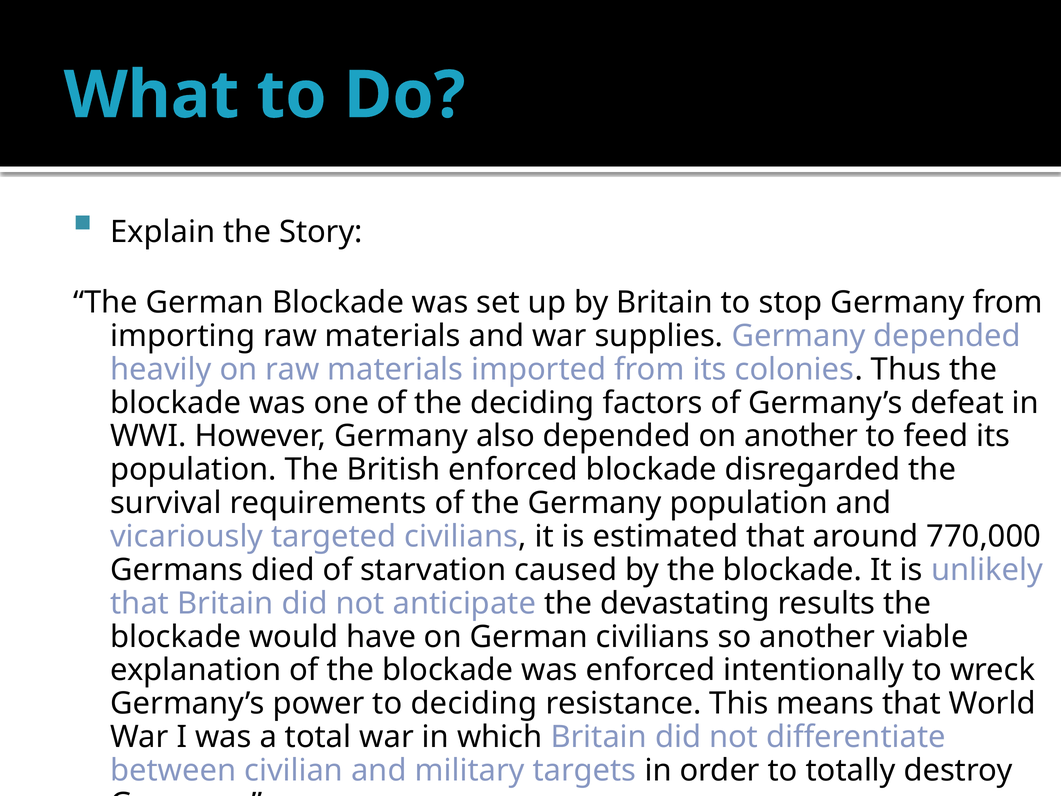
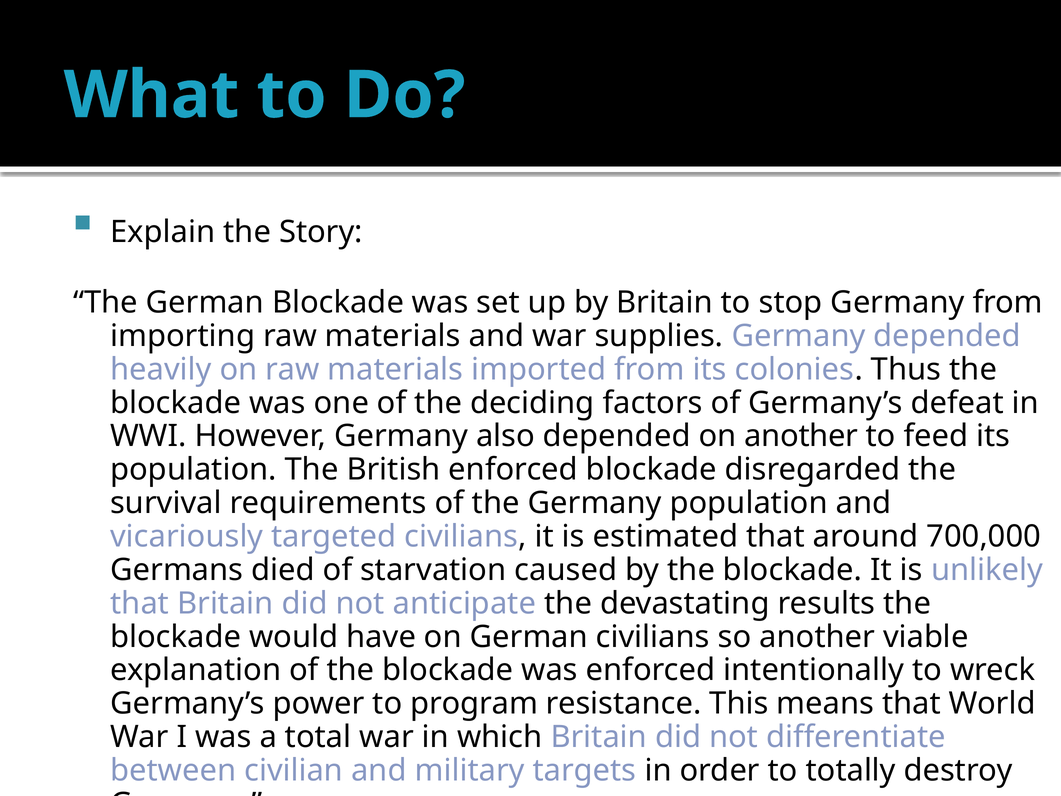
770,000: 770,000 -> 700,000 (984, 536)
to deciding: deciding -> program (474, 703)
